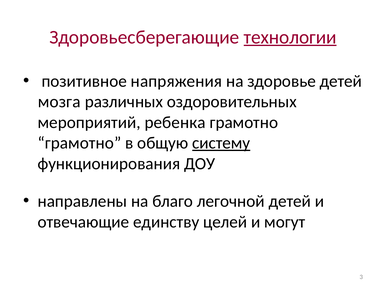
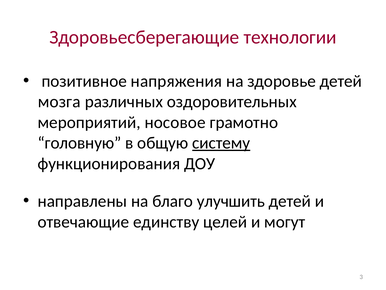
технологии underline: present -> none (290, 37)
ребенка: ребенка -> носовое (175, 122)
грамотно: грамотно -> головную (80, 143)
легочной: легочной -> улучшить (231, 201)
